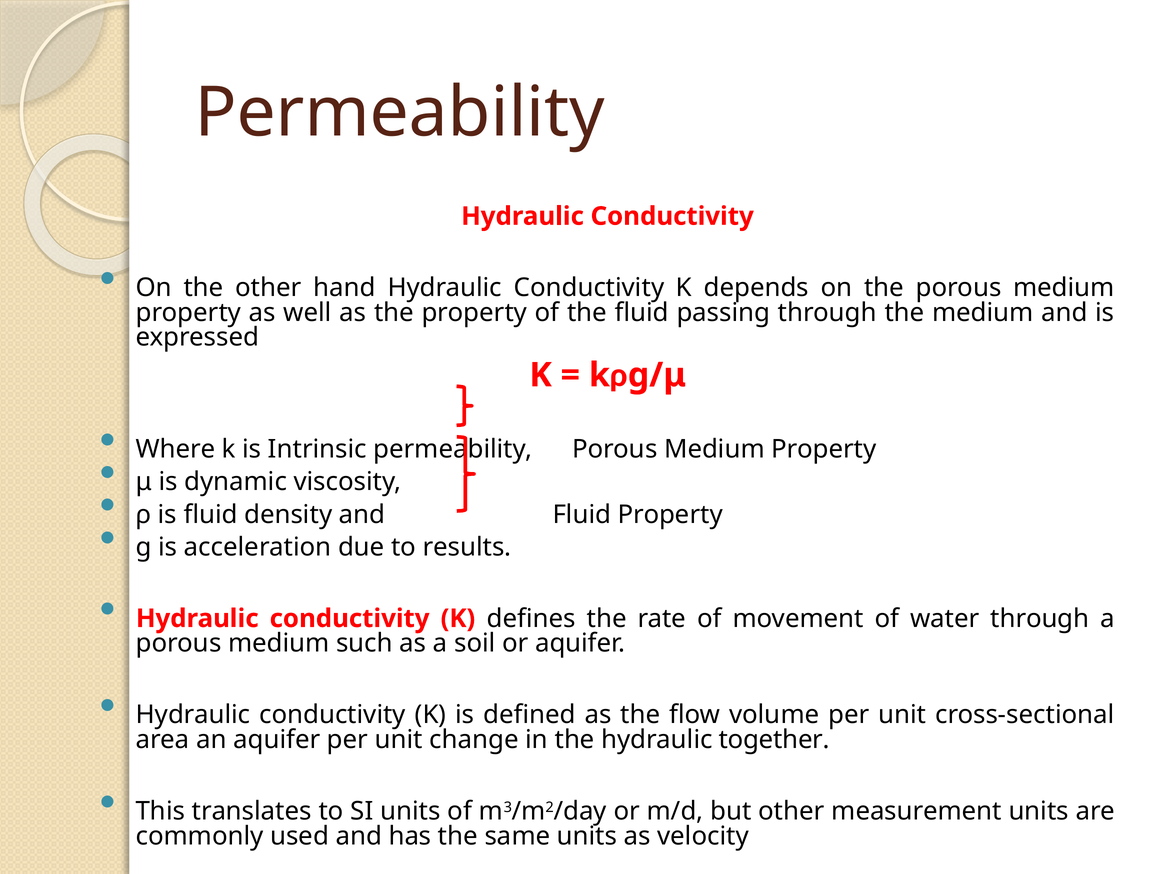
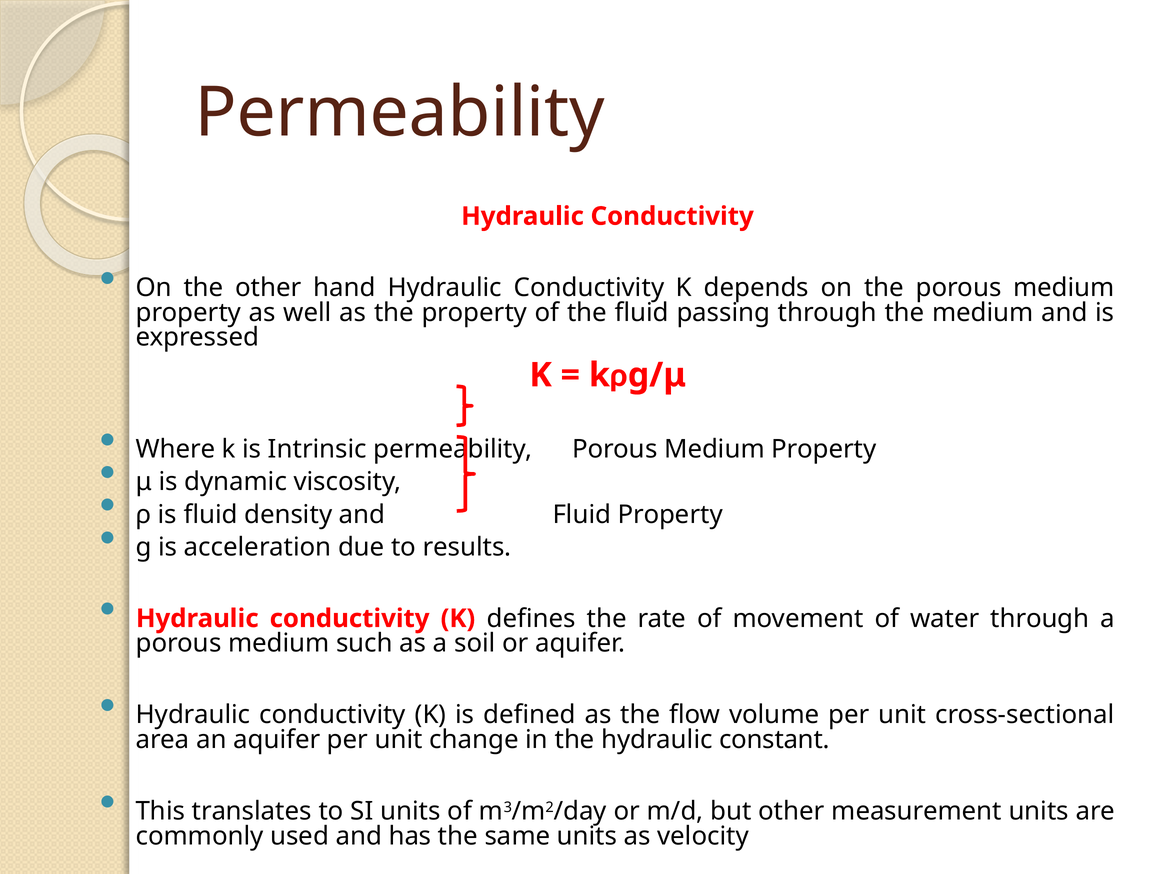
together: together -> constant (774, 740)
